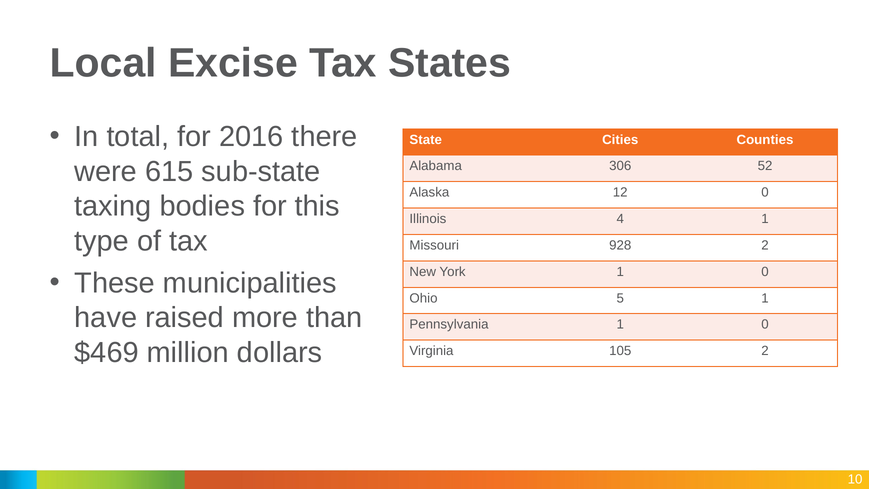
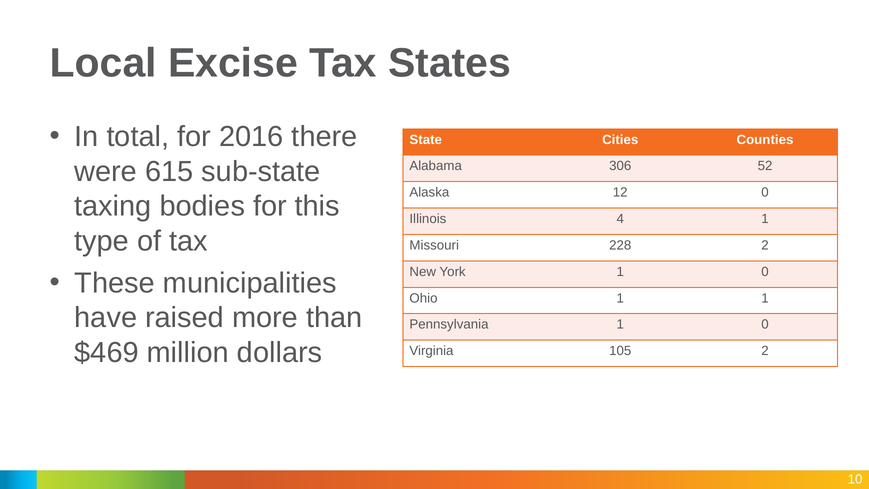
928: 928 -> 228 (620, 245)
Ohio 5: 5 -> 1 (620, 298)
